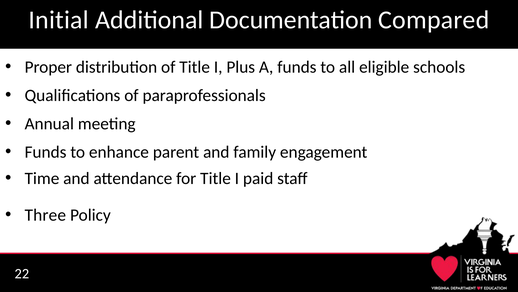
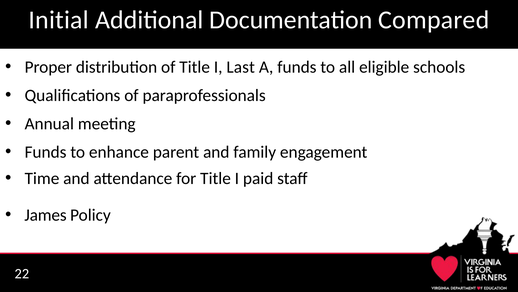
Plus: Plus -> Last (241, 67)
Three: Three -> James (45, 215)
